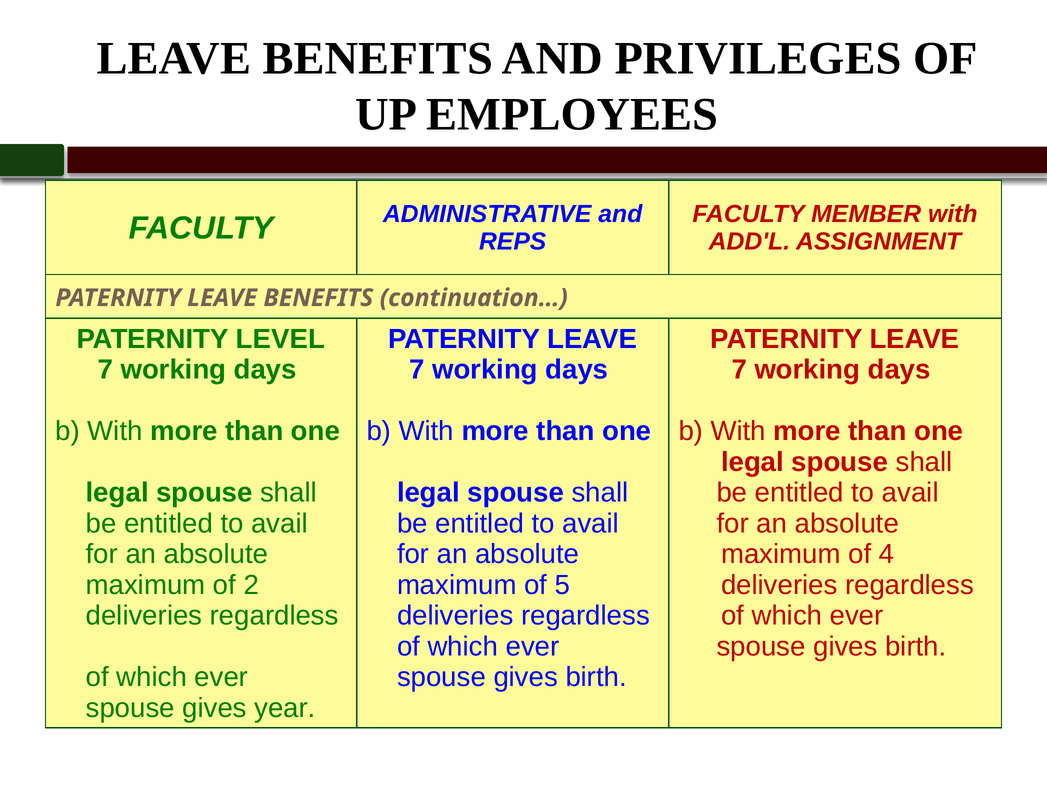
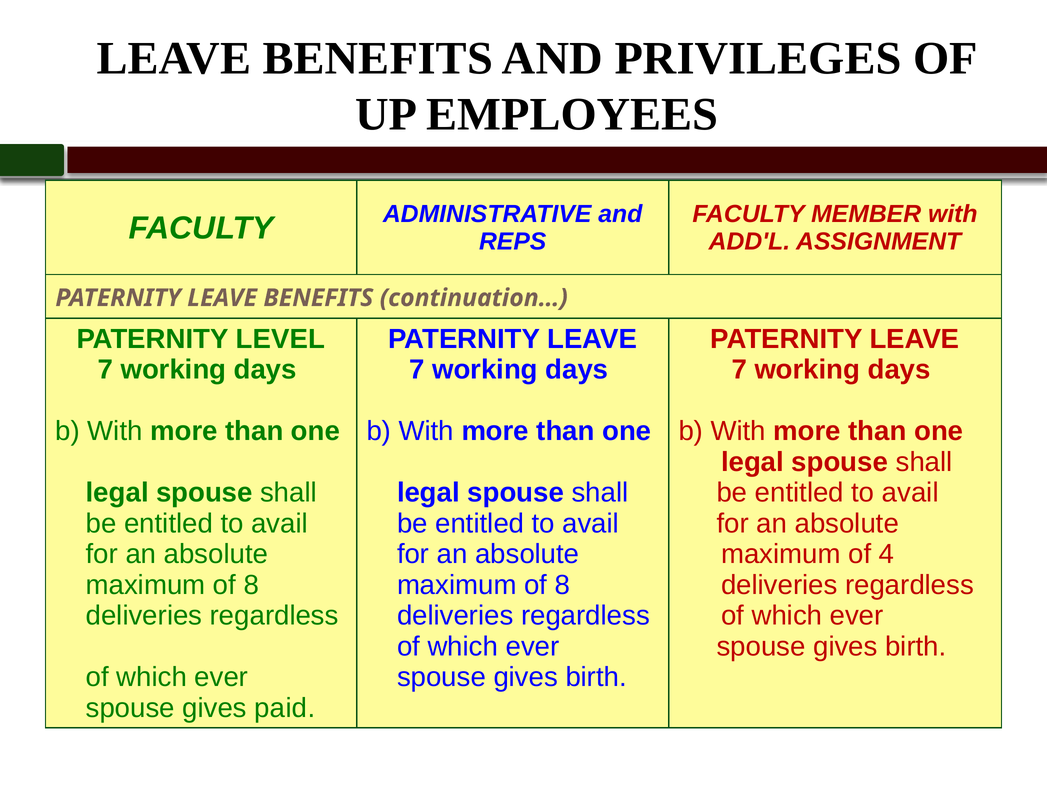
2: 2 -> 8 (251, 584)
5: 5 -> 8 (562, 584)
year: year -> paid (285, 707)
